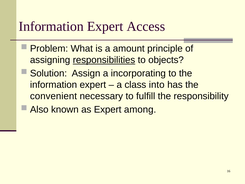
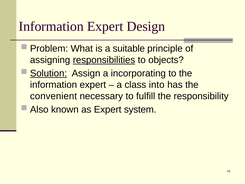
Access: Access -> Design (146, 26)
amount: amount -> suitable (129, 48)
Solution underline: none -> present (49, 73)
among: among -> system (140, 109)
